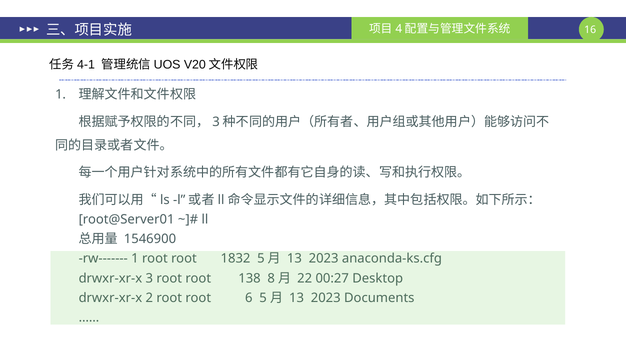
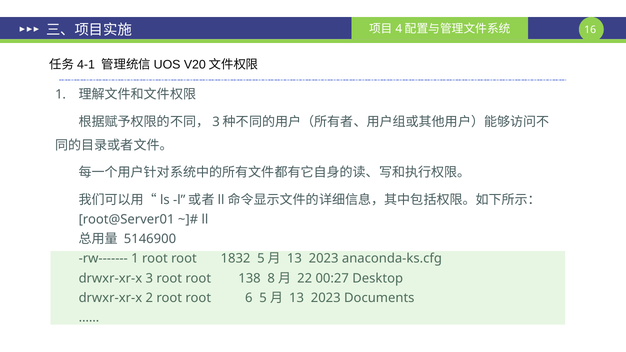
1546900: 1546900 -> 5146900 (150, 239)
